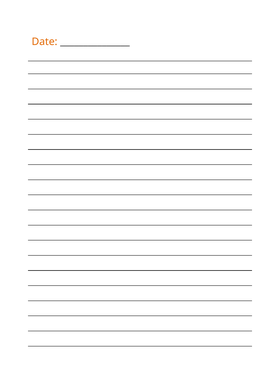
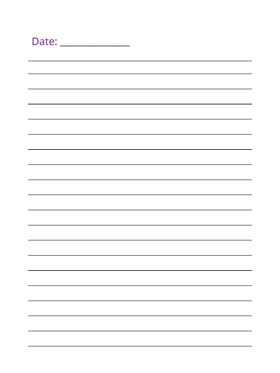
Date colour: orange -> purple (45, 42)
